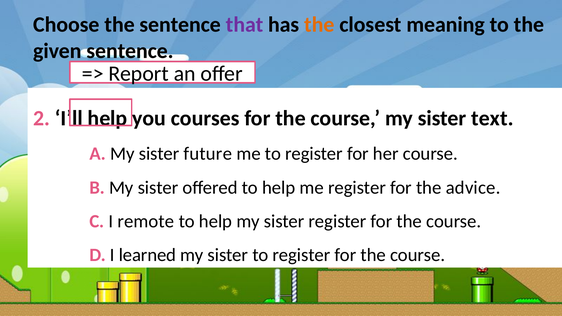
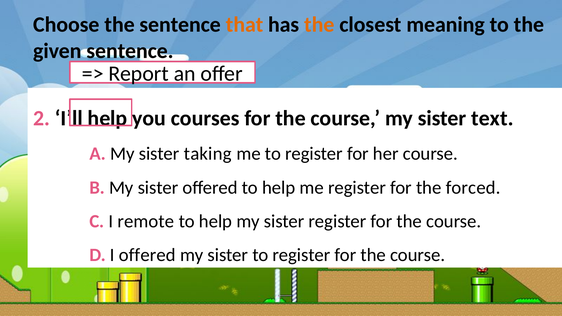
that colour: purple -> orange (245, 25)
future: future -> taking (208, 154)
advice: advice -> forced (473, 188)
I learned: learned -> offered (147, 255)
